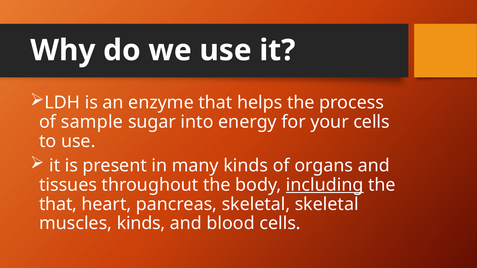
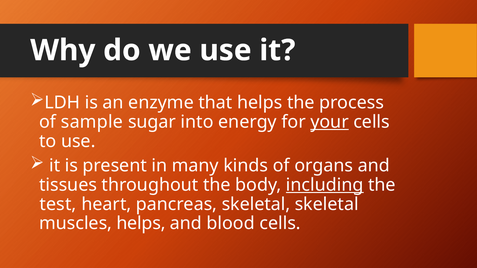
your underline: none -> present (330, 122)
that: that -> test (58, 204)
muscles kinds: kinds -> helps (141, 224)
